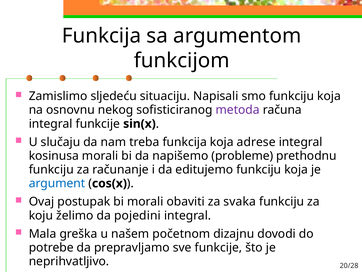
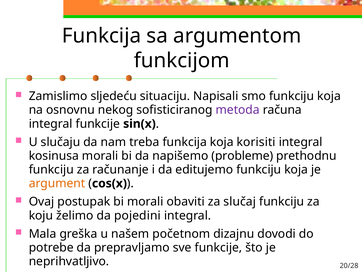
adrese: adrese -> korisiti (256, 142)
argument colour: blue -> orange (57, 183)
svaka: svaka -> slučaj (240, 201)
